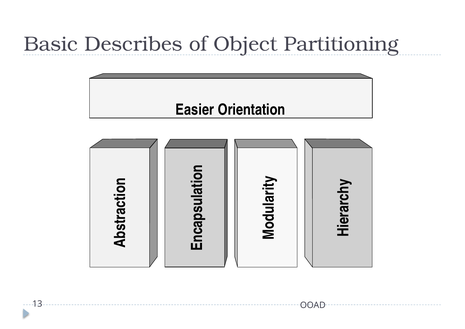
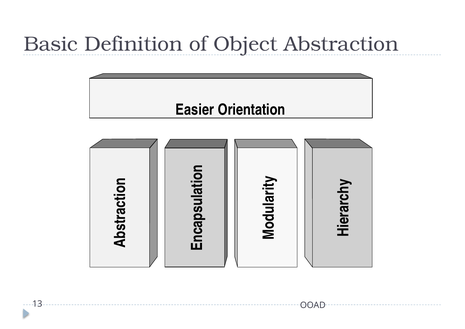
Describes: Describes -> Definition (133, 44)
Partitioning: Partitioning -> Abstraction (341, 44)
